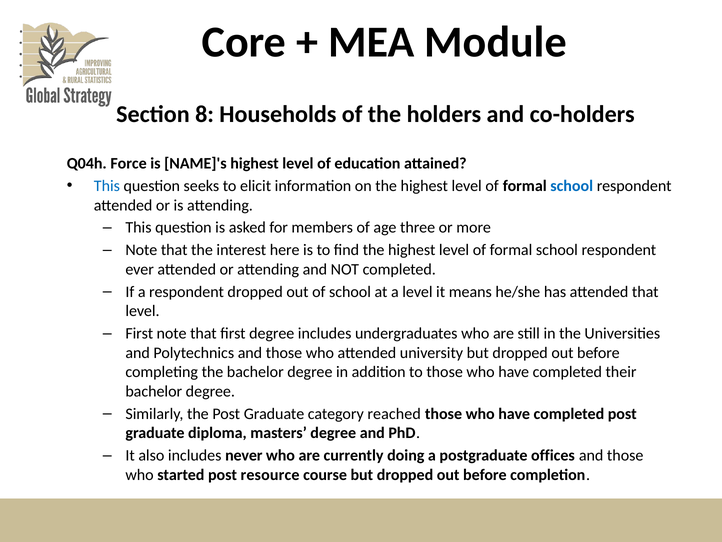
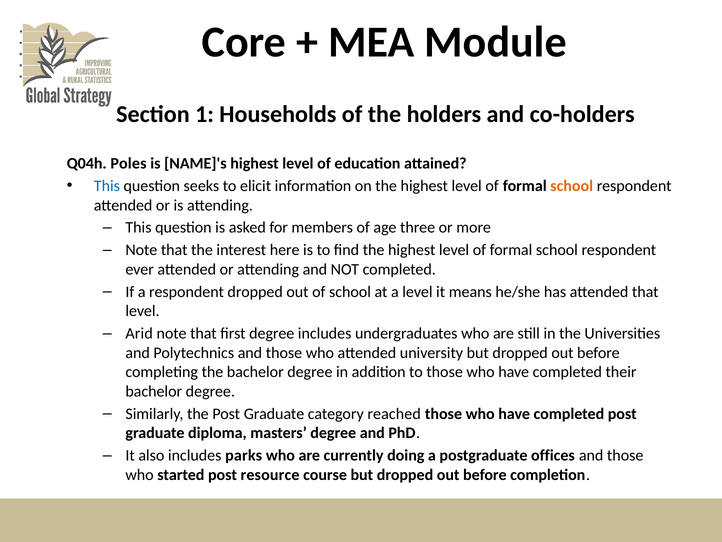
8: 8 -> 1 (205, 114)
Force: Force -> Poles (128, 163)
school colour: blue -> orange (572, 186)
First: First -> Arid (139, 333)
never: never -> parks (244, 455)
